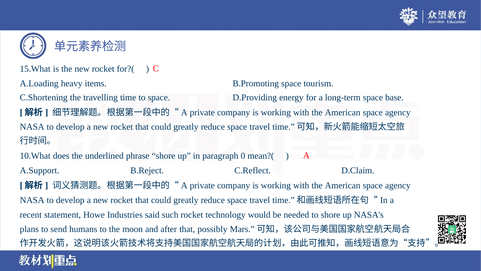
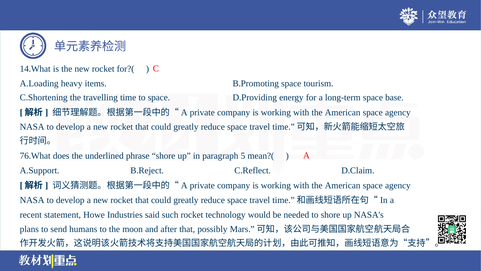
15.What: 15.What -> 14.What (35, 69)
10.What: 10.What -> 76.What (35, 156)
0: 0 -> 5 (243, 156)
